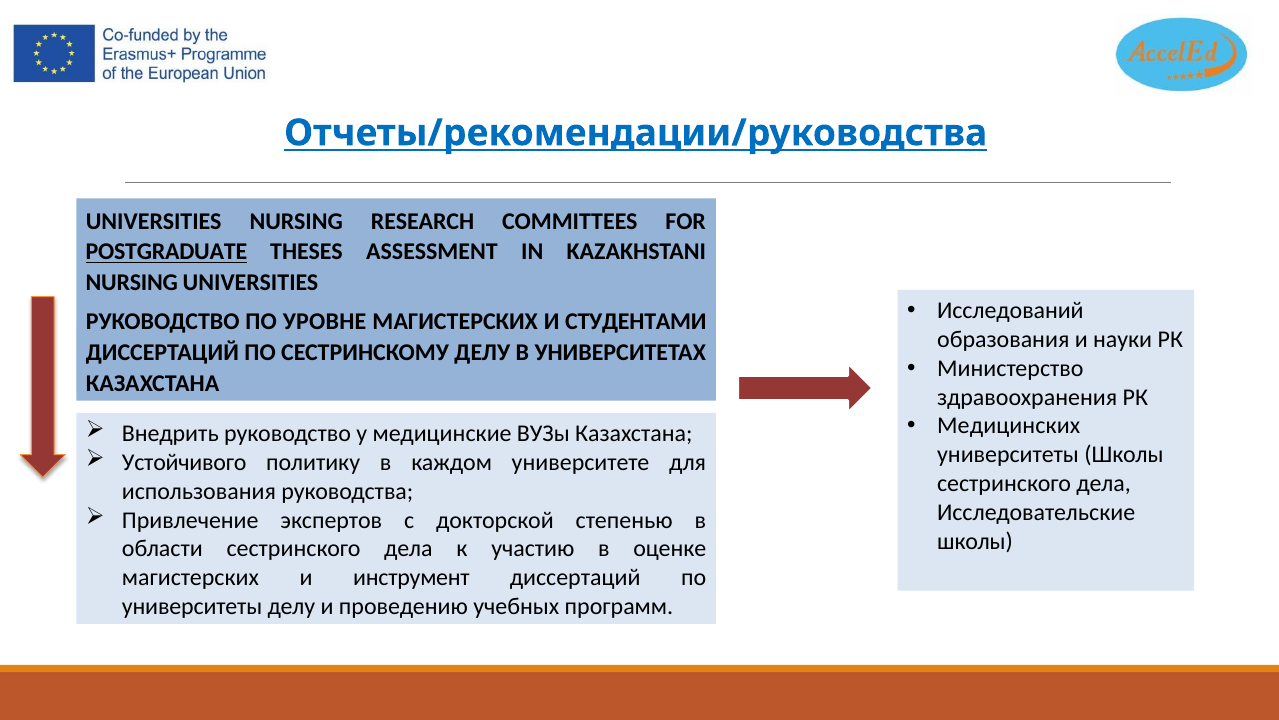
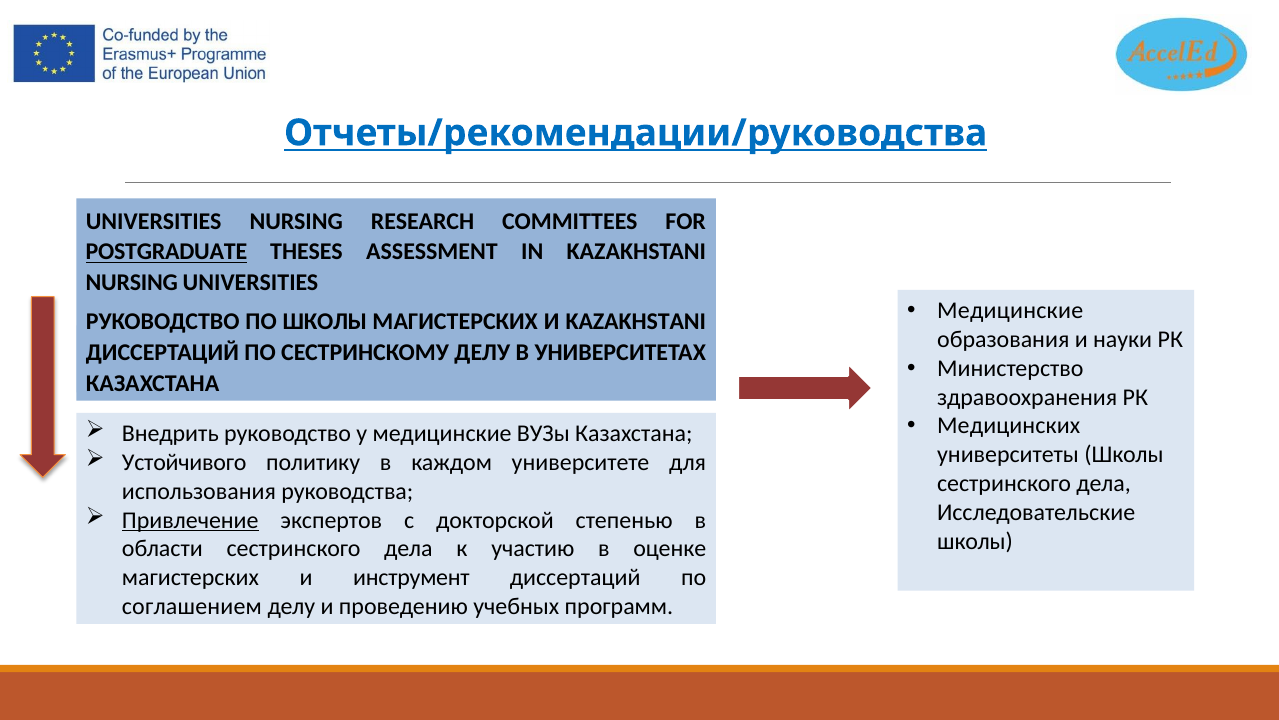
Исследований: Исследований -> Медицинские (1010, 311)
ПО УРОВНЕ: УРОВНЕ -> ШКОЛЫ (325, 321)
И СТУДЕНТАМИ: СТУДЕНТАМИ -> KAZAKHSTANI (636, 321)
Привлечение underline: none -> present (190, 520)
университеты: университеты -> соглашением (192, 606)
